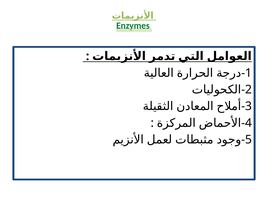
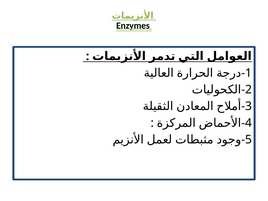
Enzymes colour: green -> black (133, 26)
